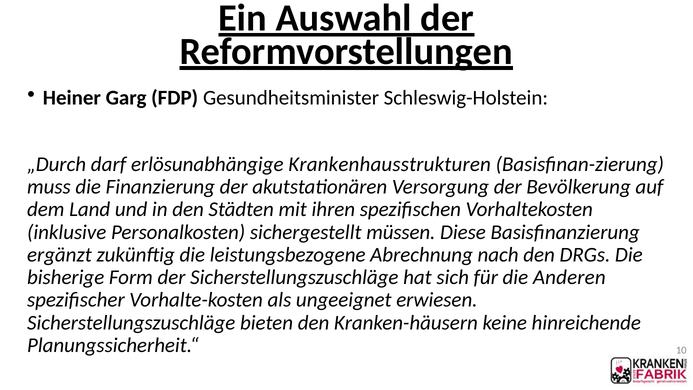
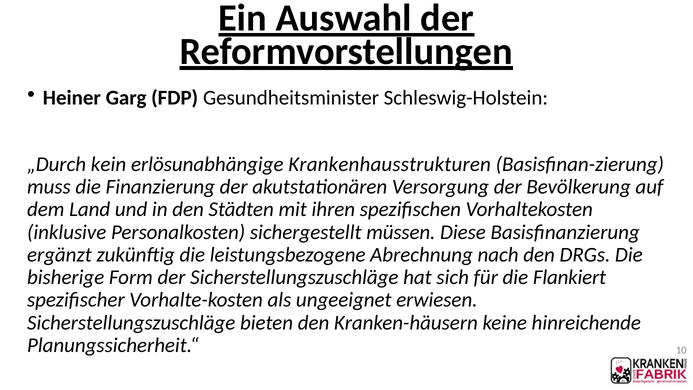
darf: darf -> kein (108, 164)
Anderen: Anderen -> Flankiert (569, 277)
